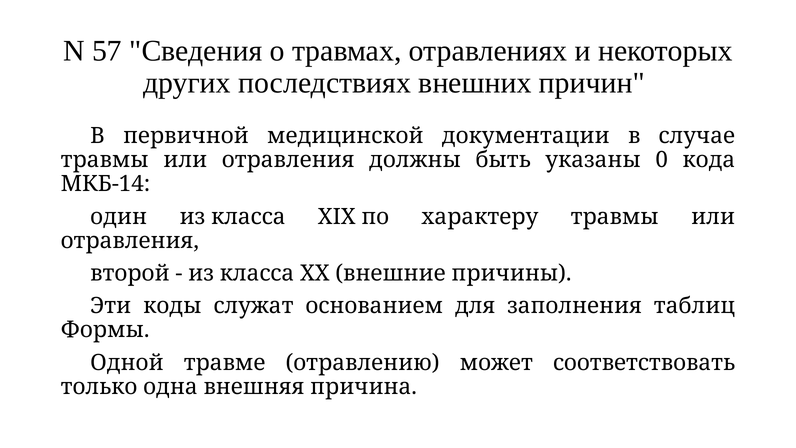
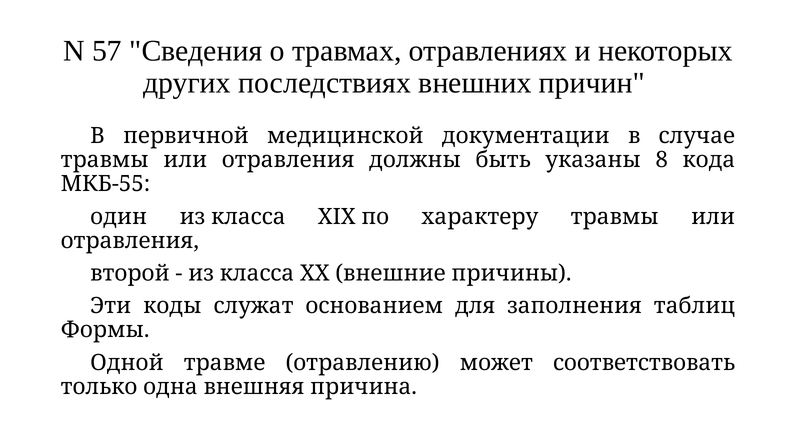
0: 0 -> 8 (662, 160)
МКБ-14: МКБ-14 -> МКБ-55 (105, 184)
